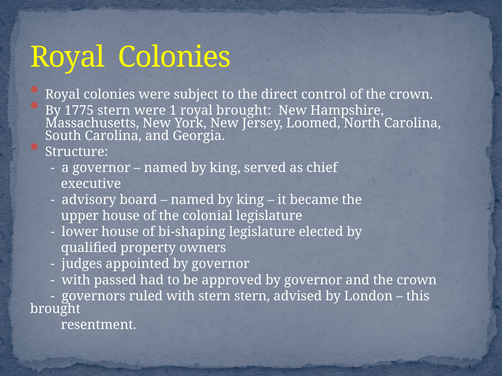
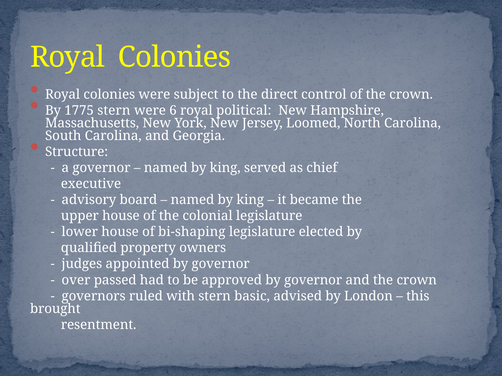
1: 1 -> 6 (173, 111)
royal brought: brought -> political (244, 111)
with: with -> over (76, 280)
stern stern: stern -> basic (252, 296)
